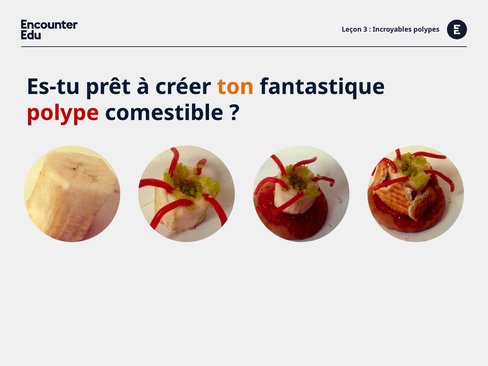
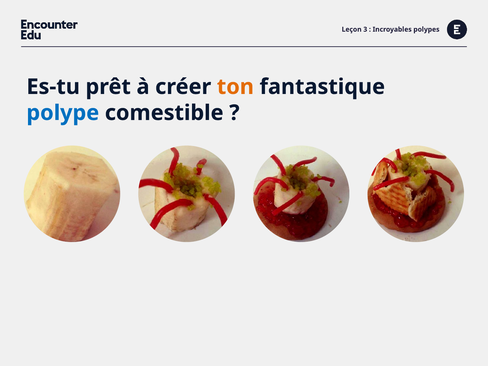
polype colour: red -> blue (63, 113)
